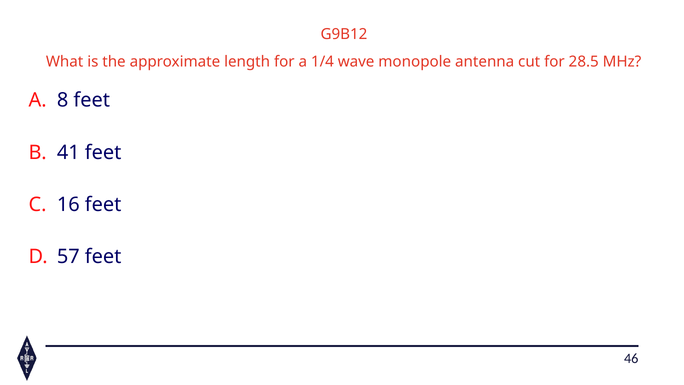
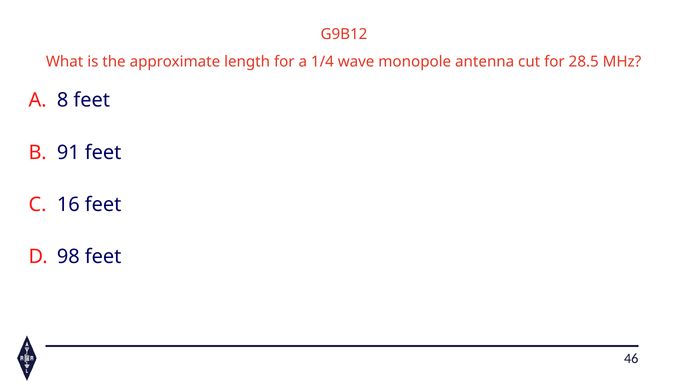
41: 41 -> 91 (68, 152)
57: 57 -> 98 (68, 257)
